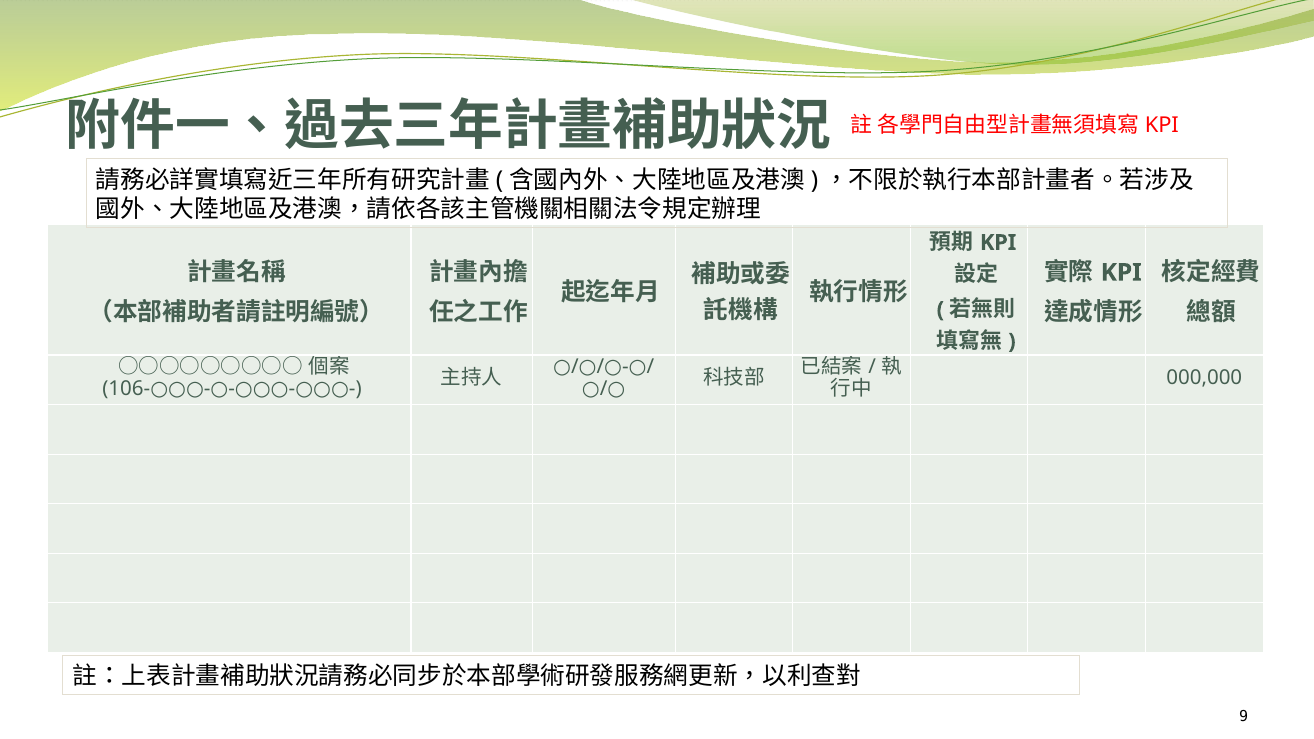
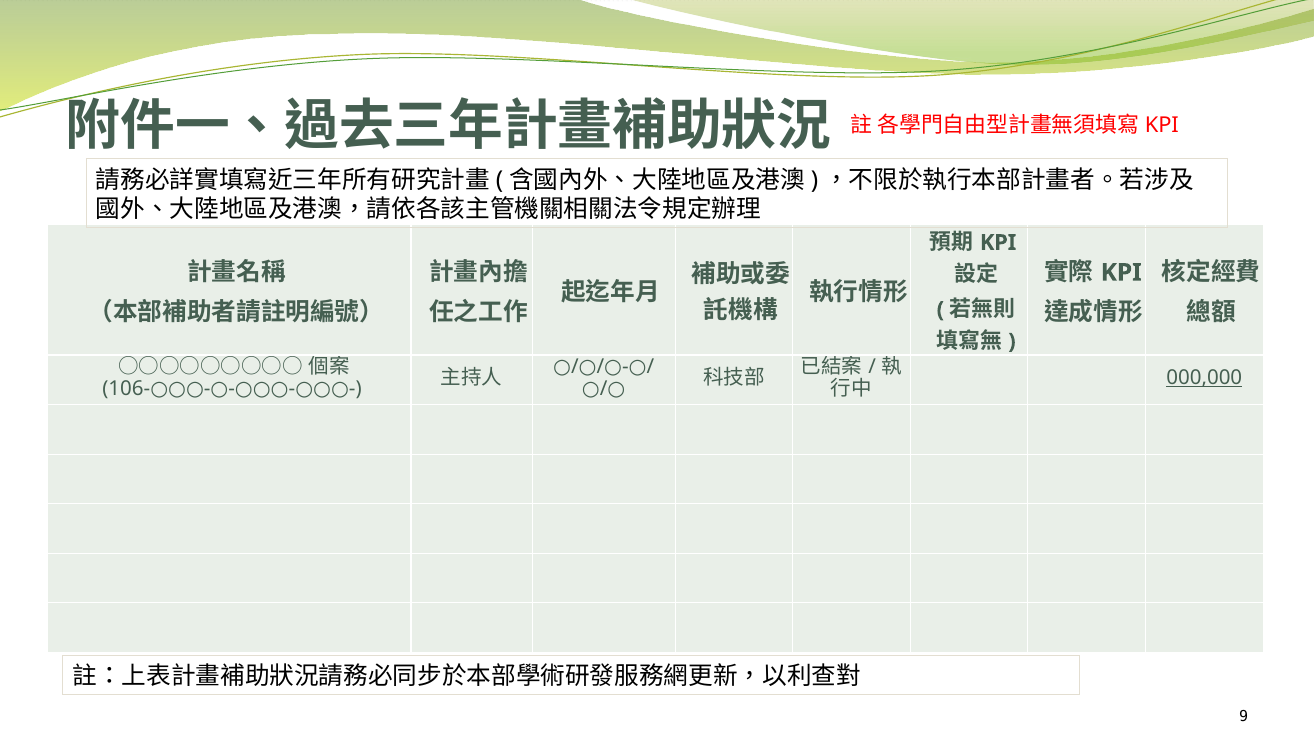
000,000 underline: none -> present (1204, 378)
